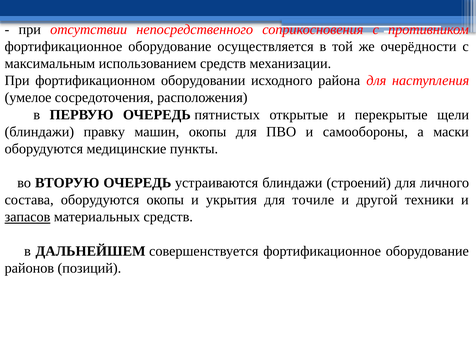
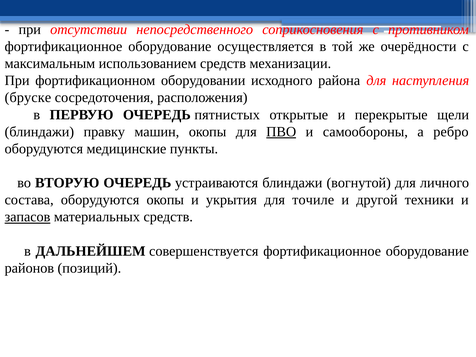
умелое: умелое -> бруске (28, 98)
ПВО underline: none -> present (281, 132)
маски: маски -> ребро (451, 132)
строений: строений -> вогнутой (359, 183)
